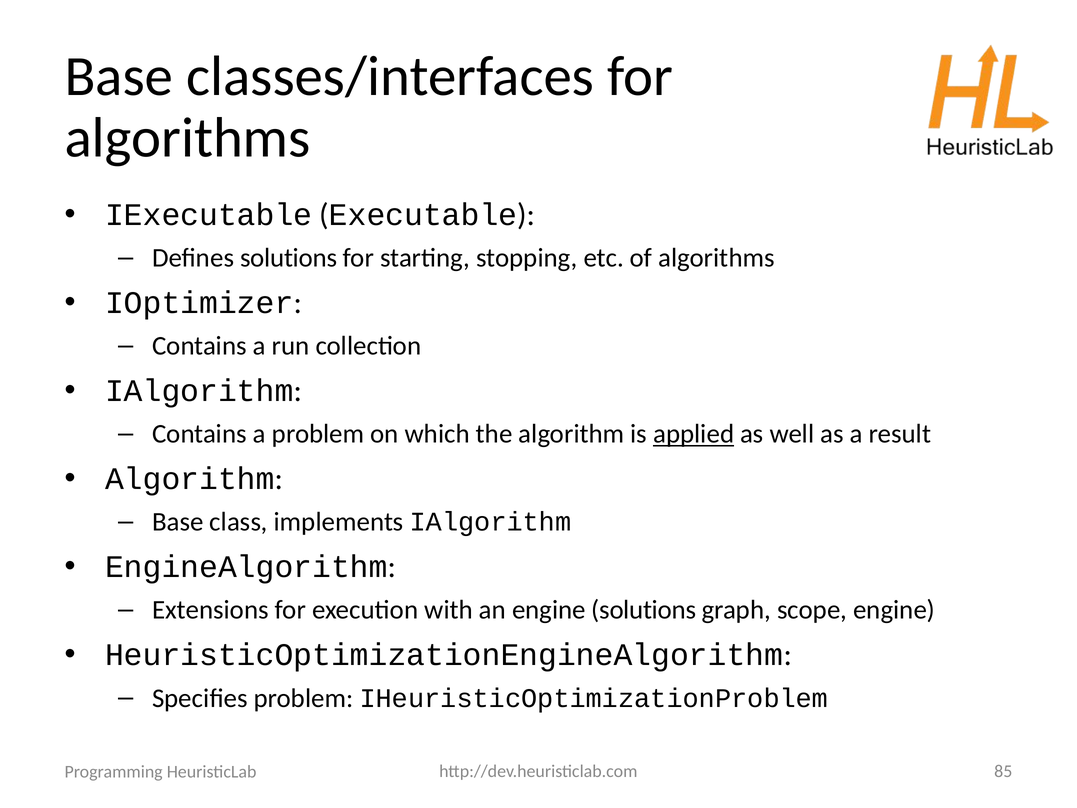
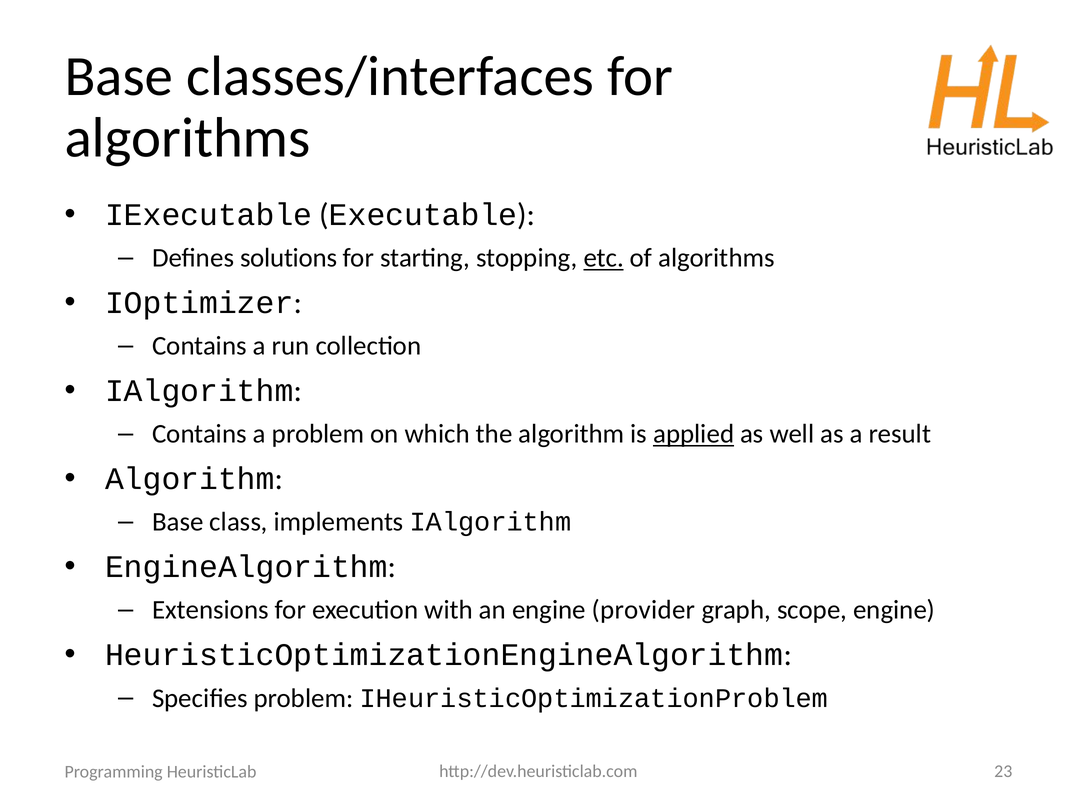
etc underline: none -> present (604, 258)
engine solutions: solutions -> provider (644, 610)
85: 85 -> 23 (1003, 771)
